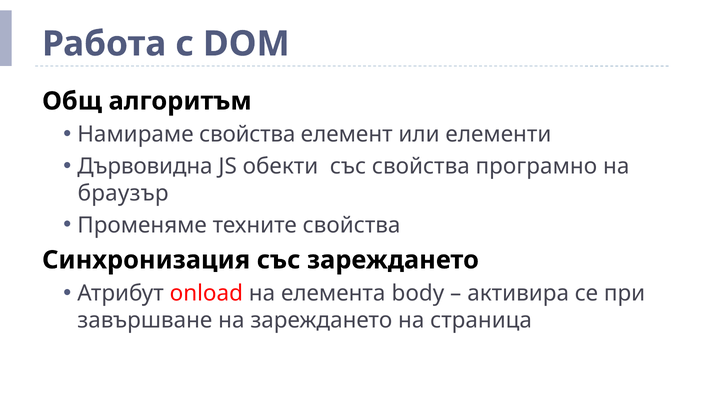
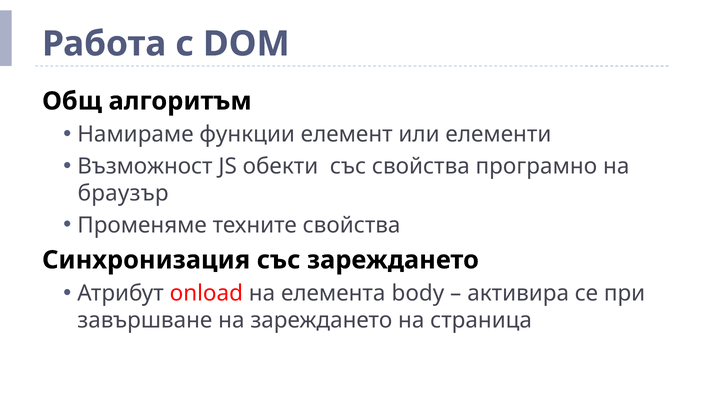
Намираме свойства: свойства -> функции (247, 135)
Дървовидна: Дървовидна -> Възможност (145, 166)
